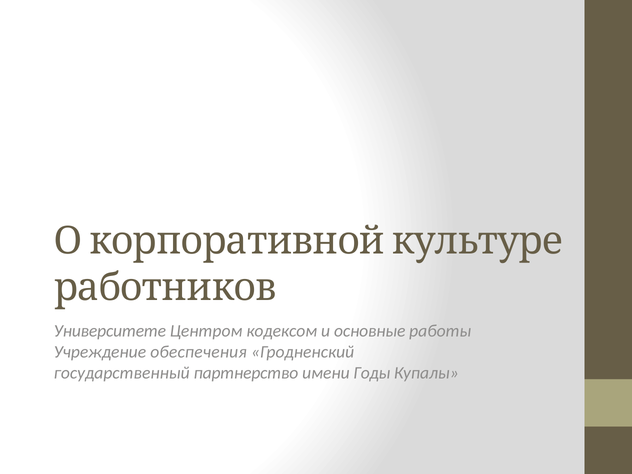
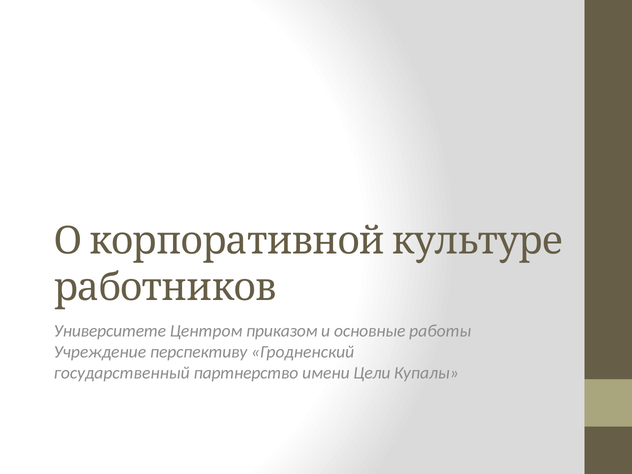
кодексом: кодексом -> приказом (282, 331)
обеспечения: обеспечения -> перспективу (199, 352)
Годы: Годы -> Цели (372, 373)
